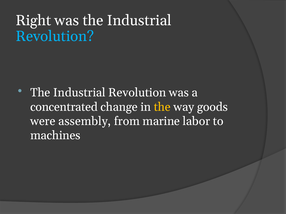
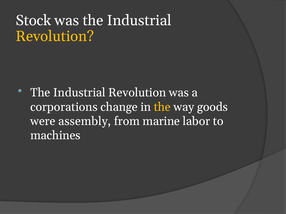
Right: Right -> Stock (33, 20)
Revolution colour: light blue -> yellow (55, 36)
concentrated: concentrated -> corporations (64, 107)
